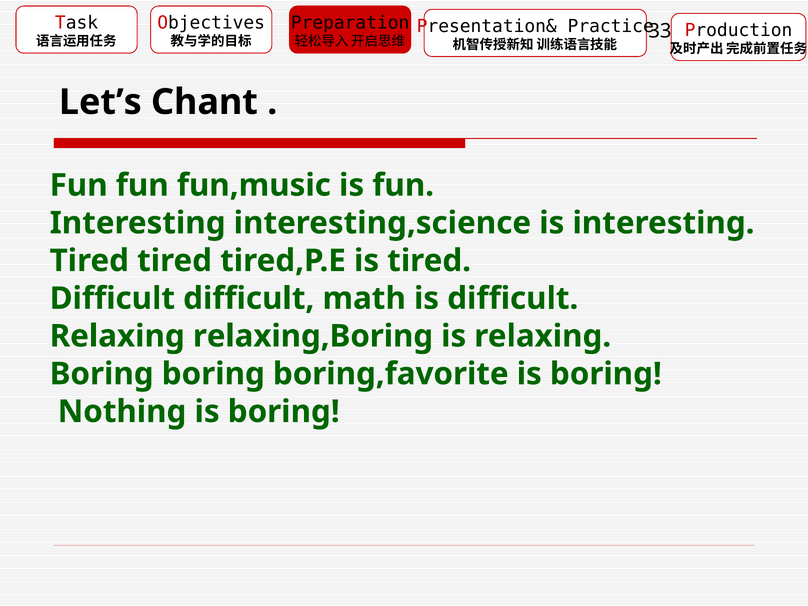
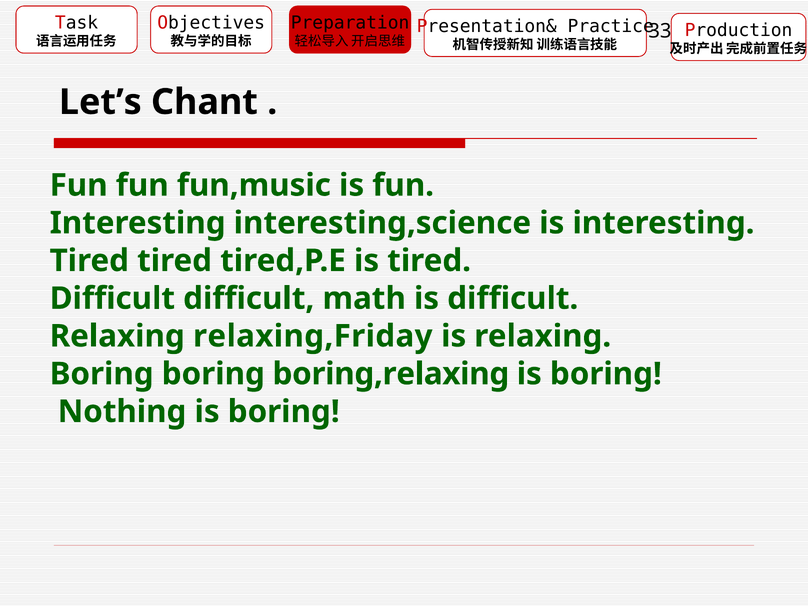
relaxing,Boring: relaxing,Boring -> relaxing,Friday (313, 336)
boring,favorite: boring,favorite -> boring,relaxing (391, 374)
